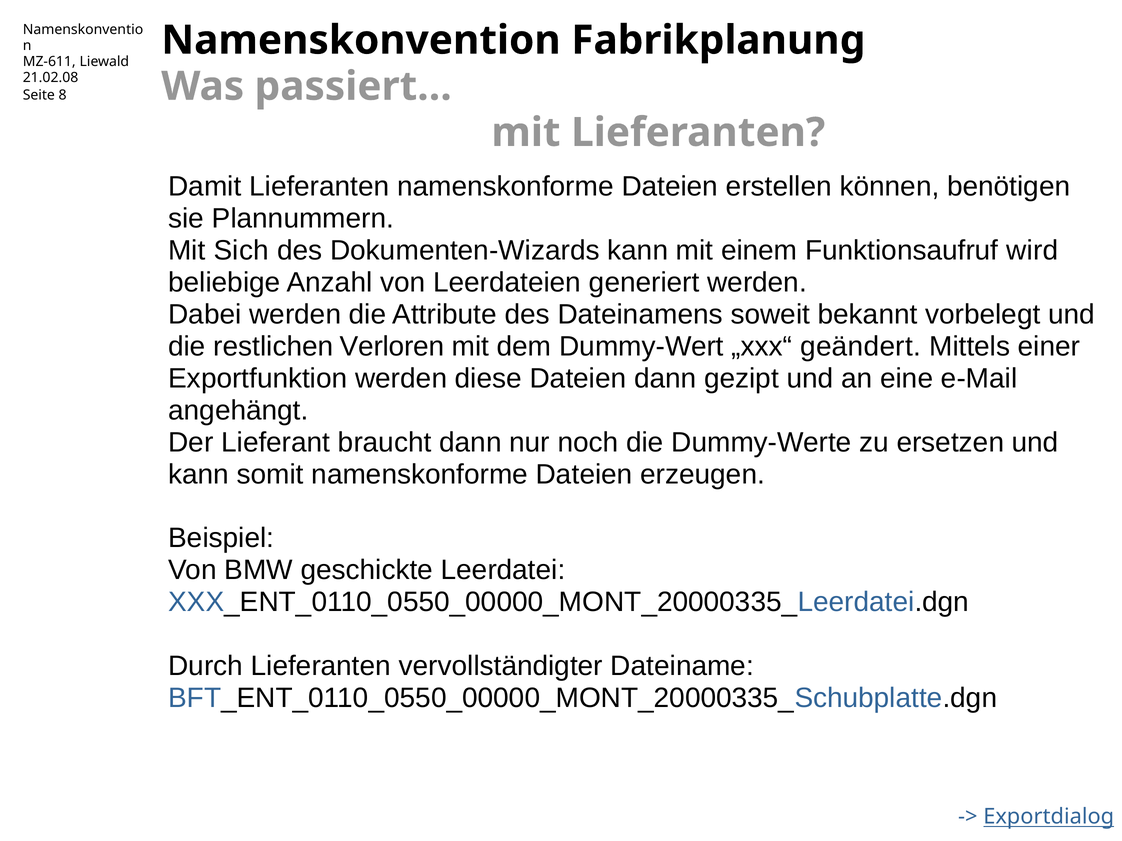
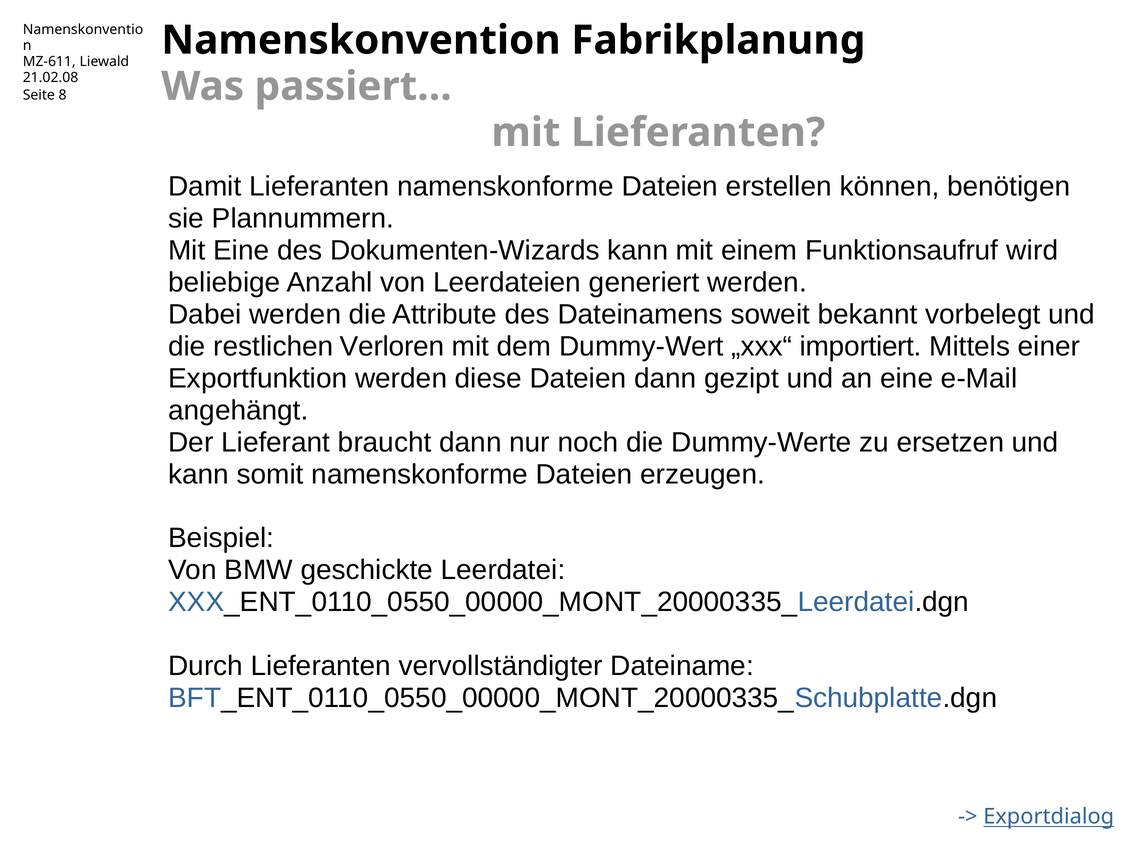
Mit Sich: Sich -> Eine (241, 251)
geändert: geändert -> importiert (861, 347)
